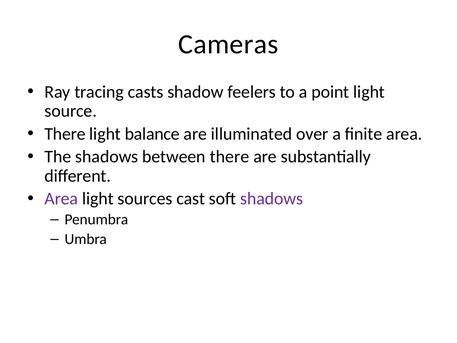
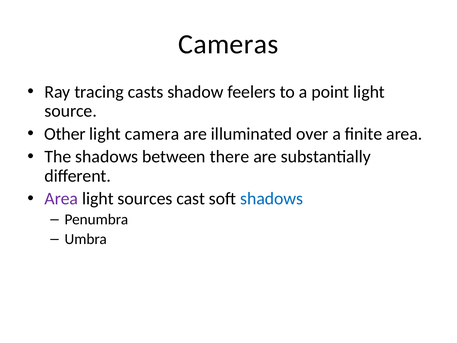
There: There -> Other (65, 134)
balance: balance -> camera (152, 134)
shadows colour: purple -> blue (272, 198)
